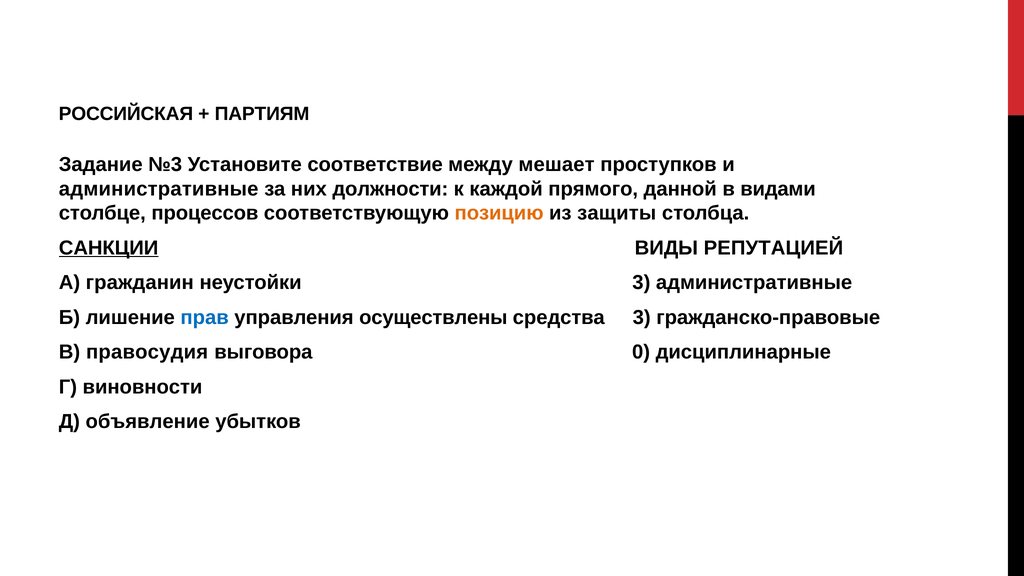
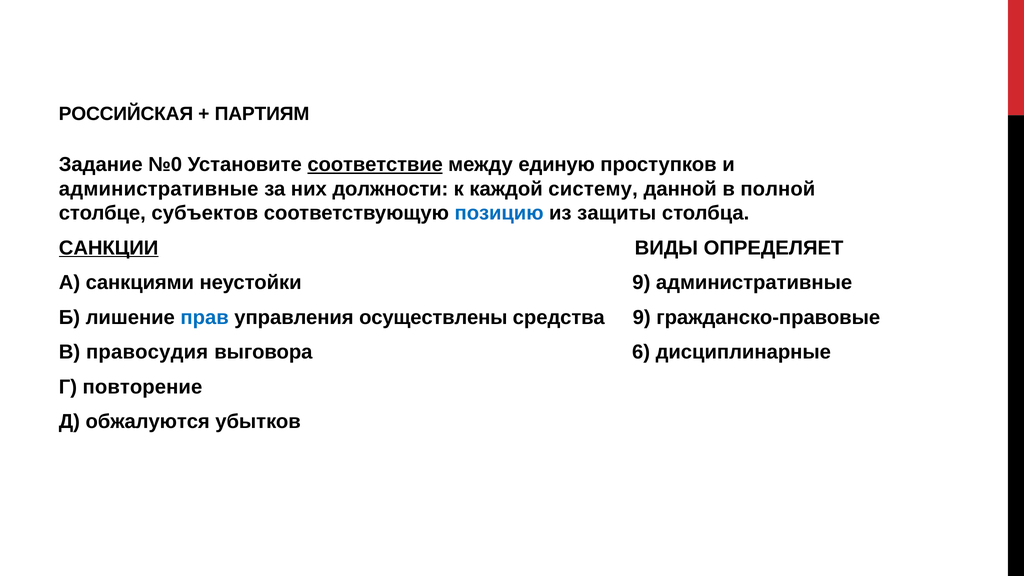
№3: №3 -> №0 (165, 165)
соответствие underline: none -> present (375, 165)
мешает: мешает -> единую (557, 165)
прямого: прямого -> систему (593, 189)
видами: видами -> полной (778, 189)
процессов: процессов -> субъектов (205, 213)
позицию colour: orange -> blue (499, 213)
РЕПУТАЦИЕЙ: РЕПУТАЦИЕЙ -> ОПРЕДЕЛЯЕТ (774, 248)
гражданин: гражданин -> санкциями (140, 283)
неустойки 3: 3 -> 9 (641, 283)
средства 3: 3 -> 9 (642, 317)
0: 0 -> 6 (641, 352)
виновности: виновности -> повторение (142, 387)
объявление: объявление -> обжалуются (148, 422)
